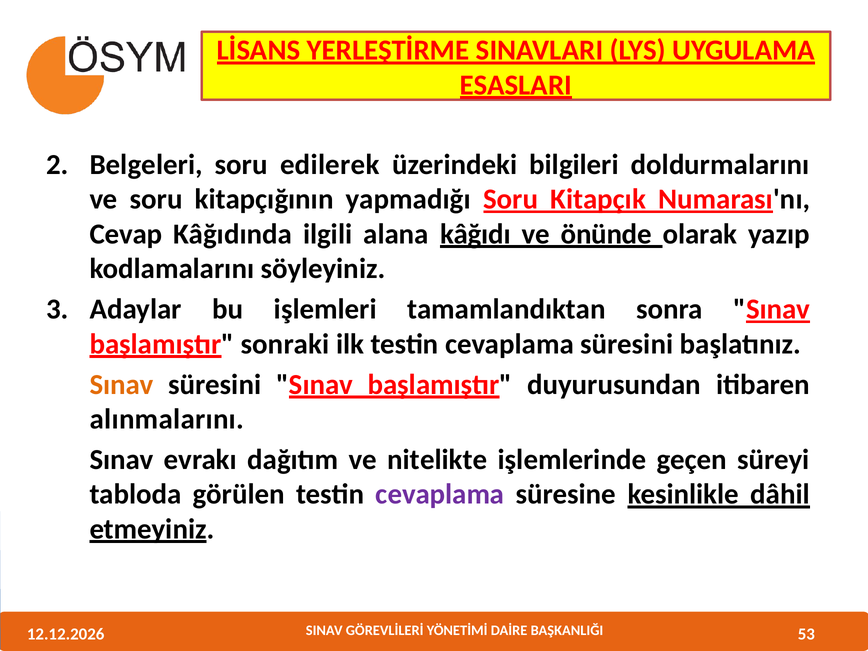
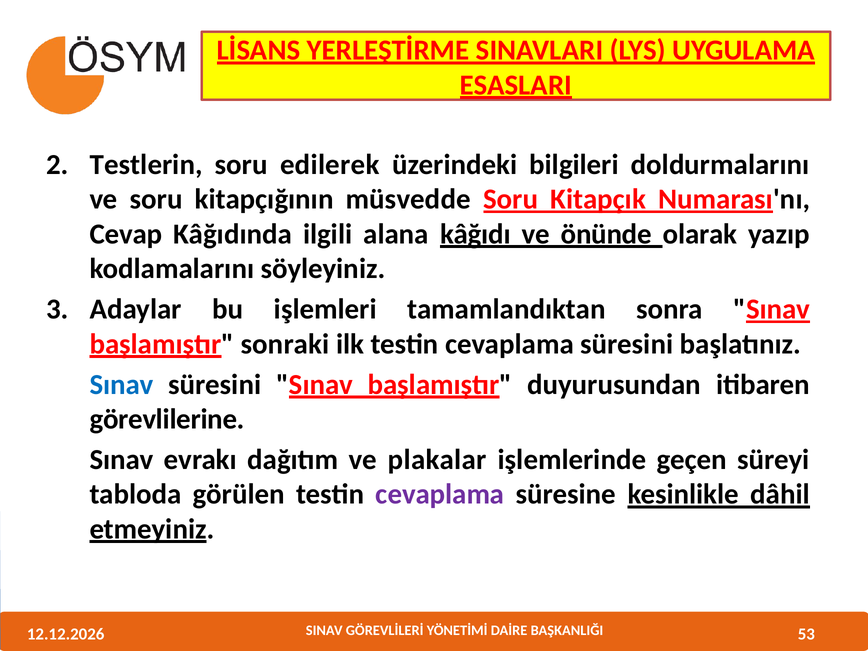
Belgeleri: Belgeleri -> Testlerin (146, 165)
yapmadığı: yapmadığı -> müsvedde (408, 199)
Sınav colour: orange -> blue (122, 384)
alınmalarını: alınmalarını -> görevlilerine (167, 419)
nitelikte: nitelikte -> plakalar (437, 460)
